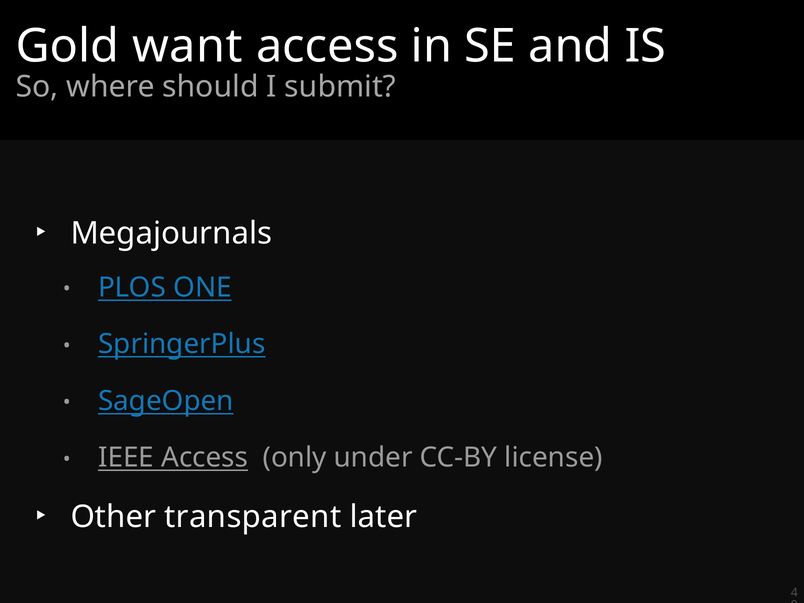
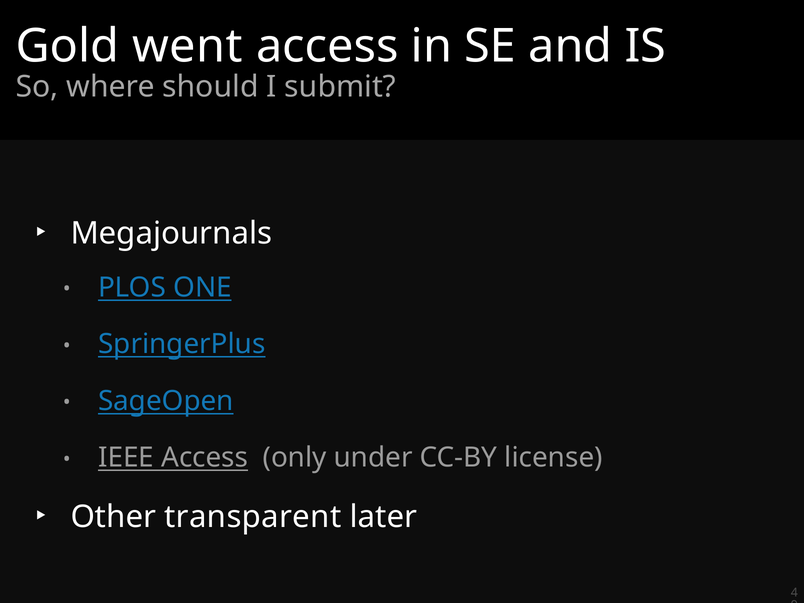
want: want -> went (187, 46)
